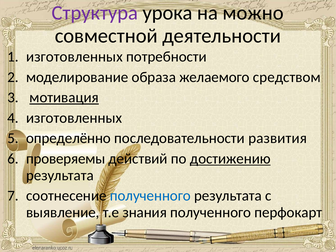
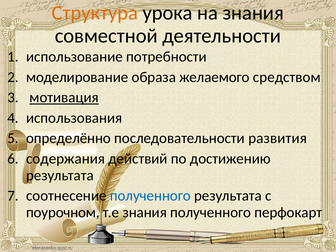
Структура colour: purple -> orange (95, 13)
на можно: можно -> знания (253, 13)
изготовленных: изготовленных -> использование (74, 57)
изготовленных: изготовленных -> использования (74, 118)
проверяемы: проверяемы -> содержания (66, 159)
достижению underline: present -> none (230, 159)
выявление: выявление -> поурочном (63, 212)
